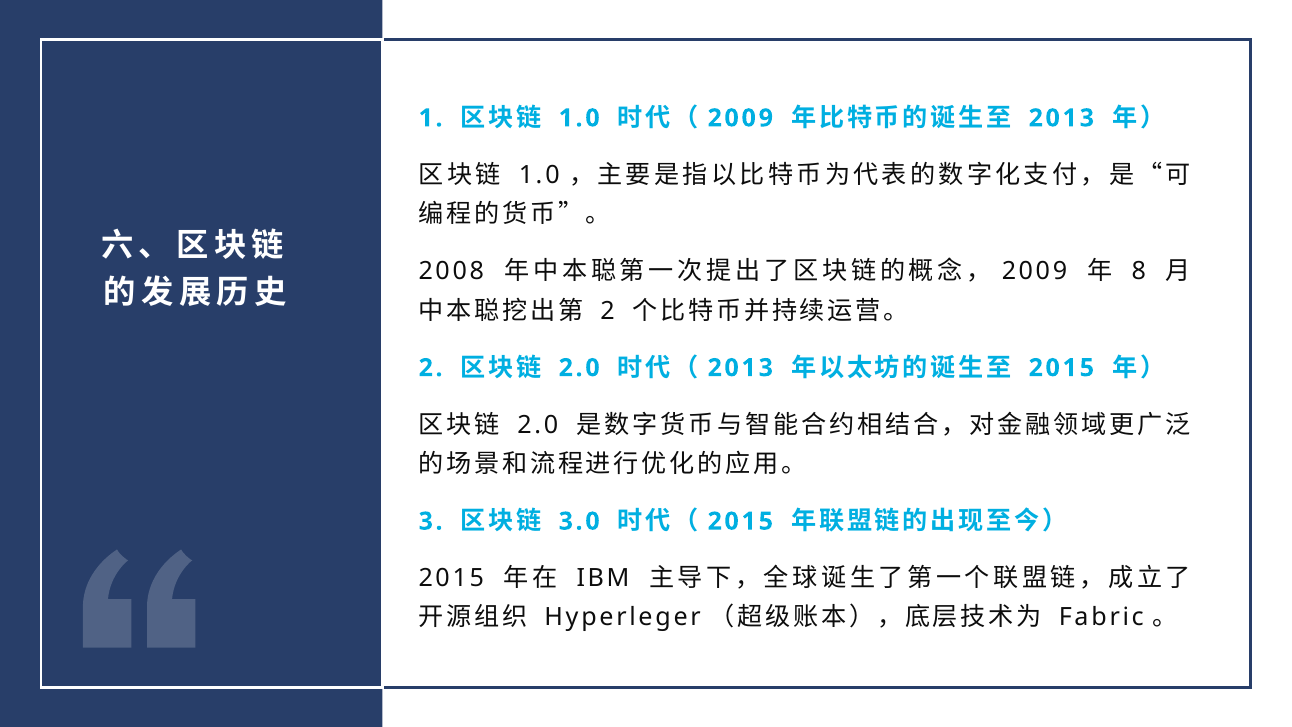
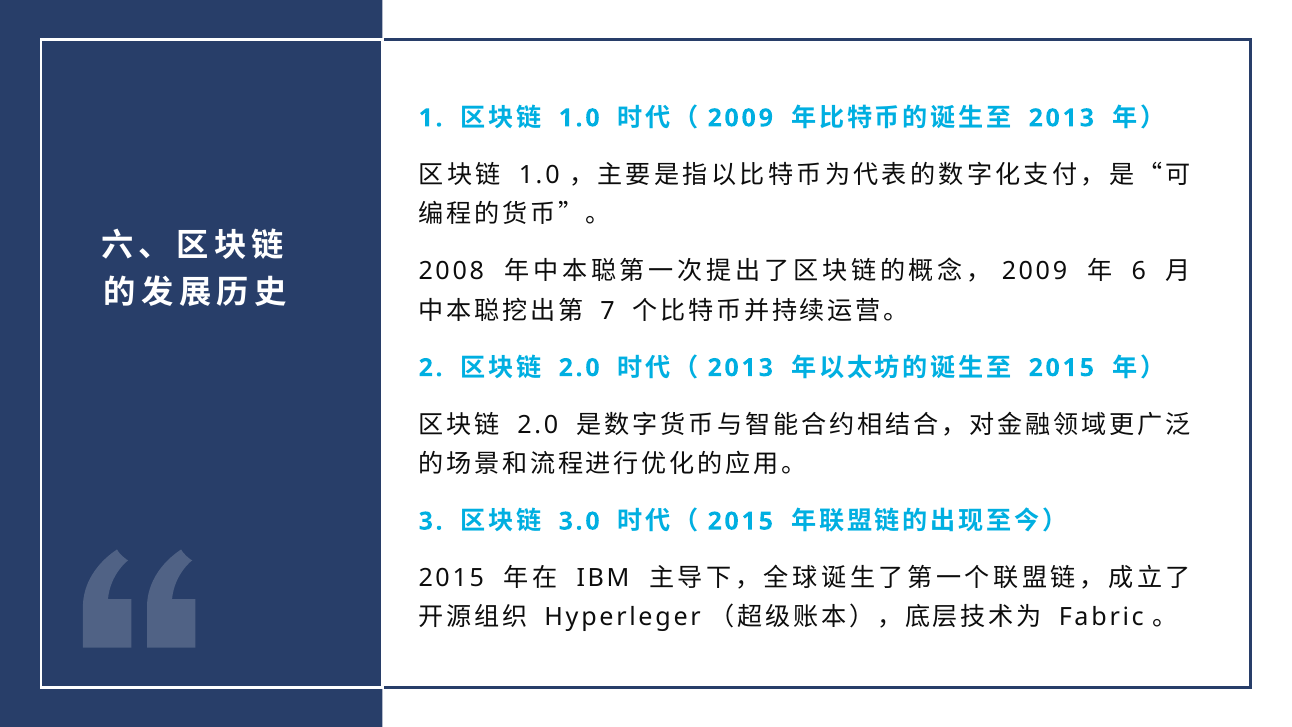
8: 8 -> 6 (1139, 271)
2: 2 -> 7 (607, 311)
